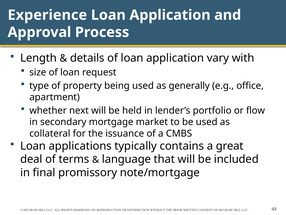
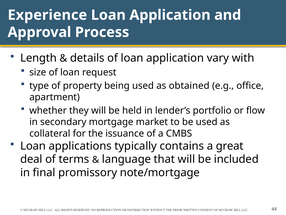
generally: generally -> obtained (189, 85)
next: next -> they (79, 110)
